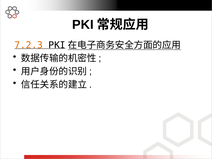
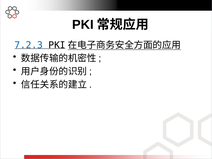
7.2.3 colour: orange -> blue (29, 45)
